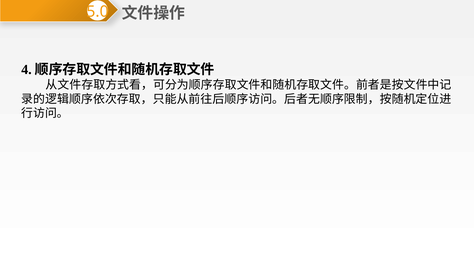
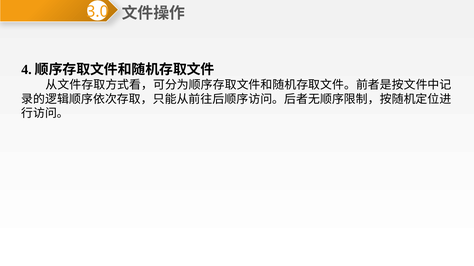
5.0: 5.0 -> 3.0 (98, 12)
